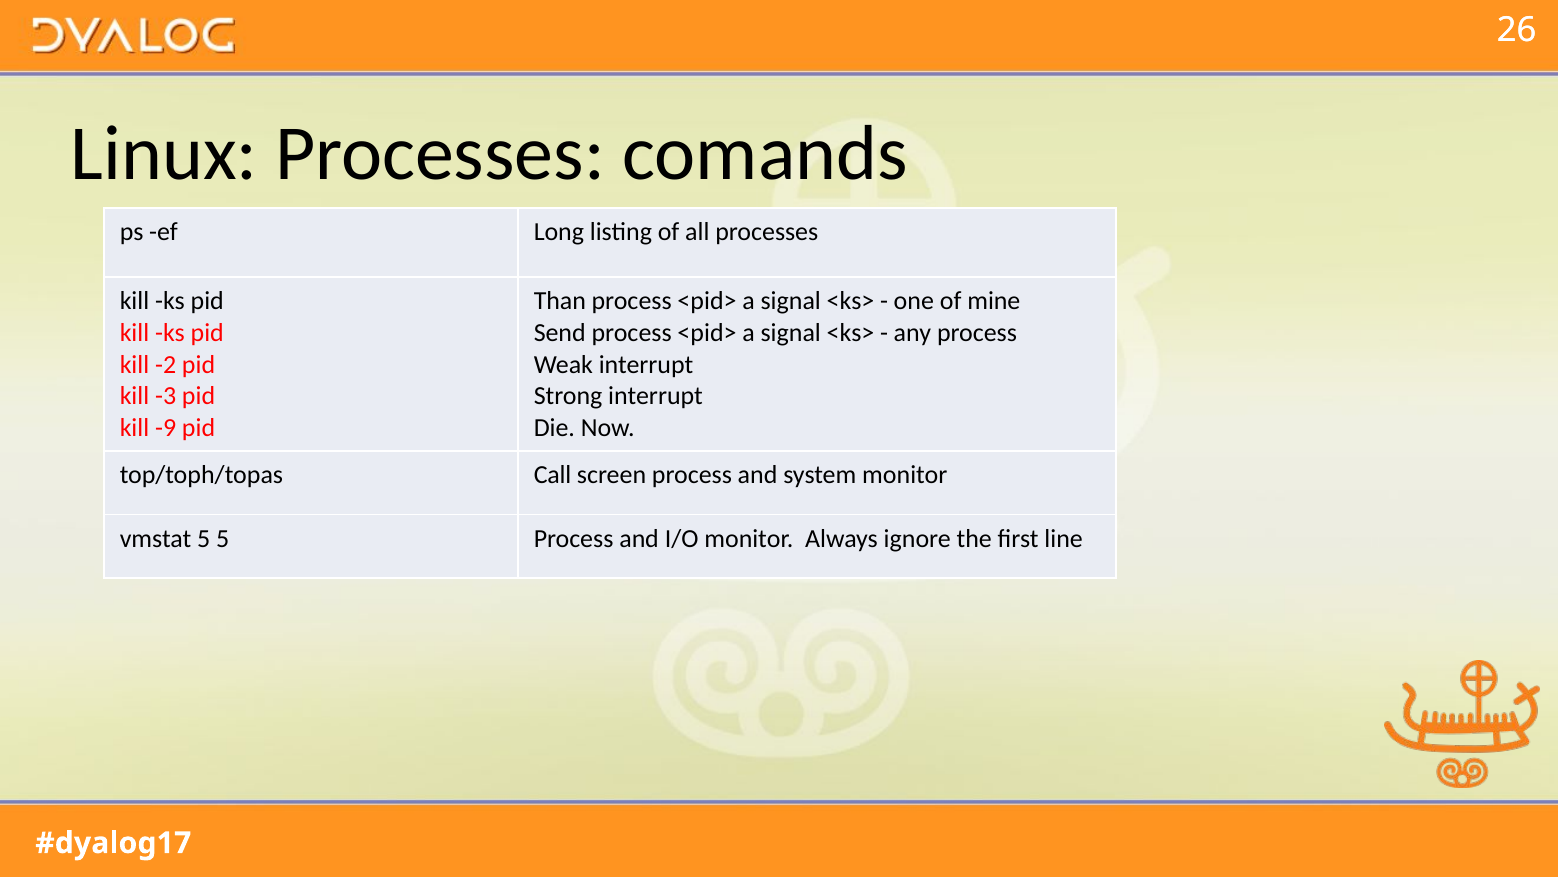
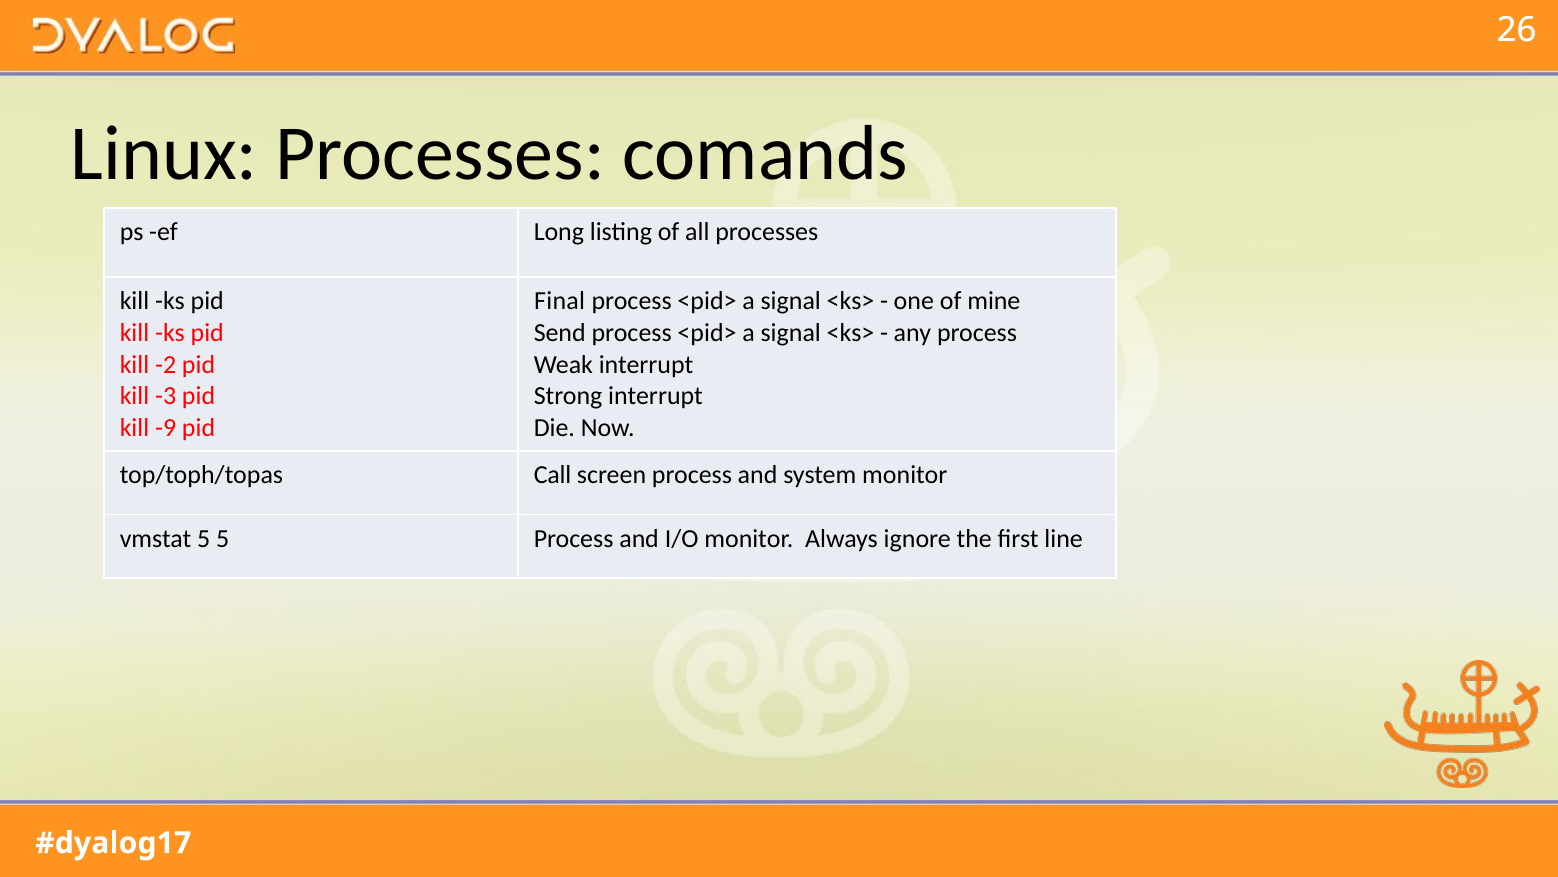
Than: Than -> Final (560, 301)
